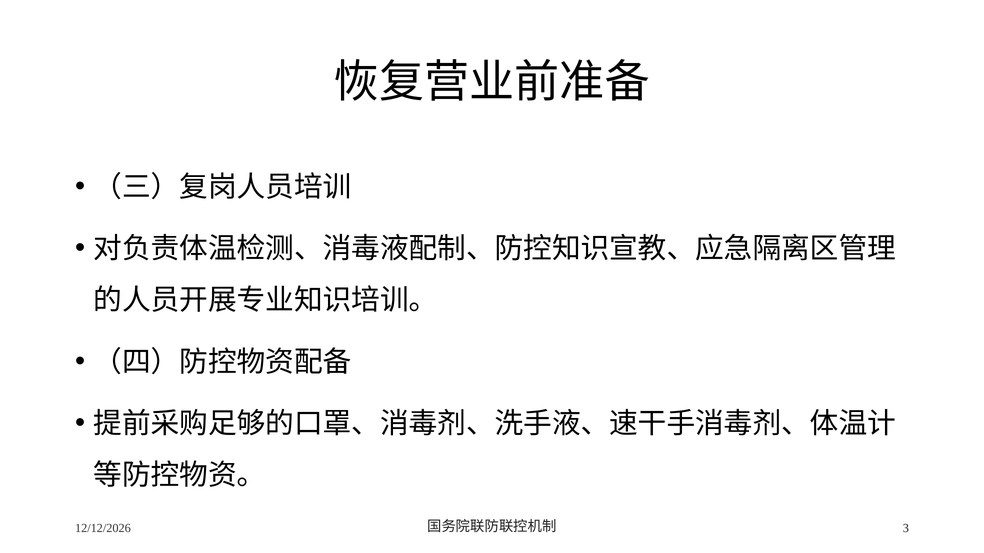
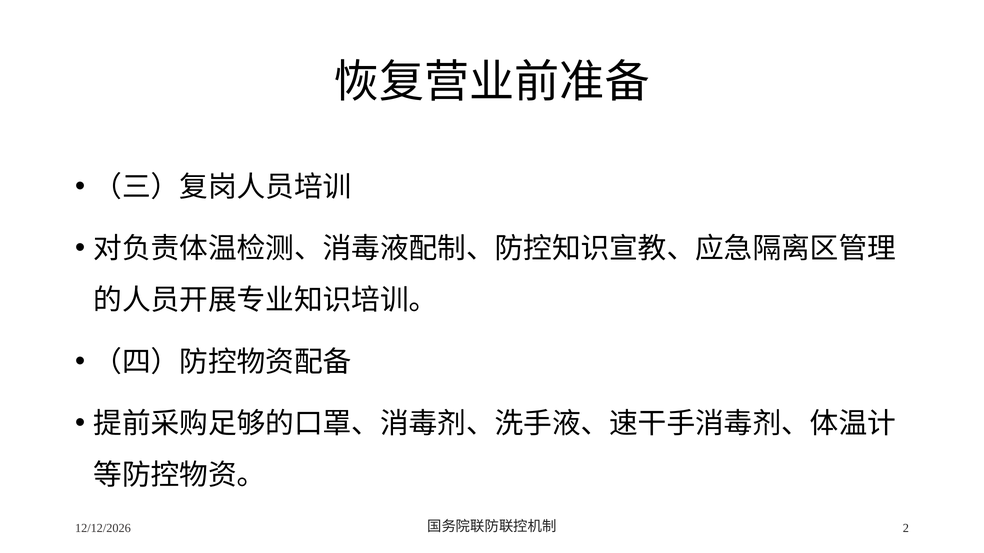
3: 3 -> 2 (906, 529)
